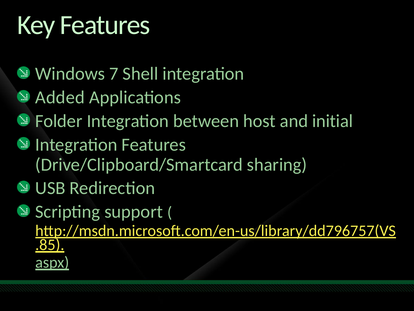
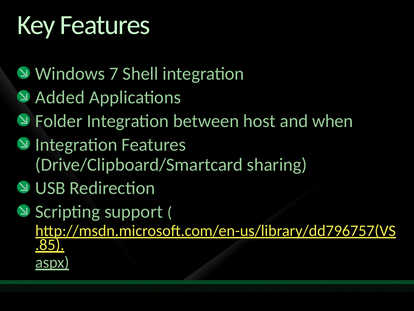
initial: initial -> when (333, 121)
